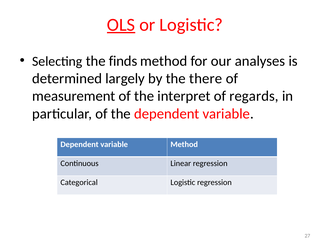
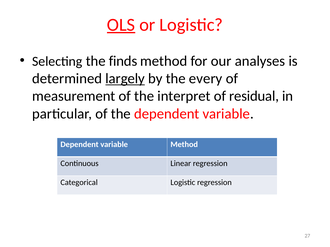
largely underline: none -> present (125, 79)
there: there -> every (206, 79)
regards: regards -> residual (254, 96)
